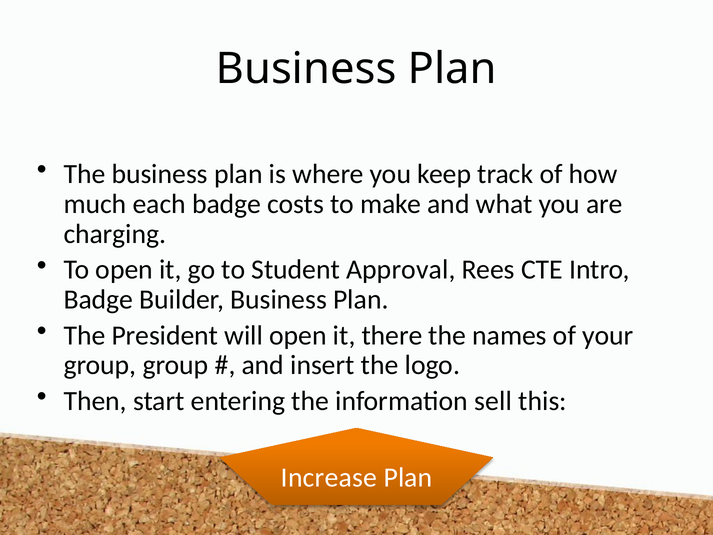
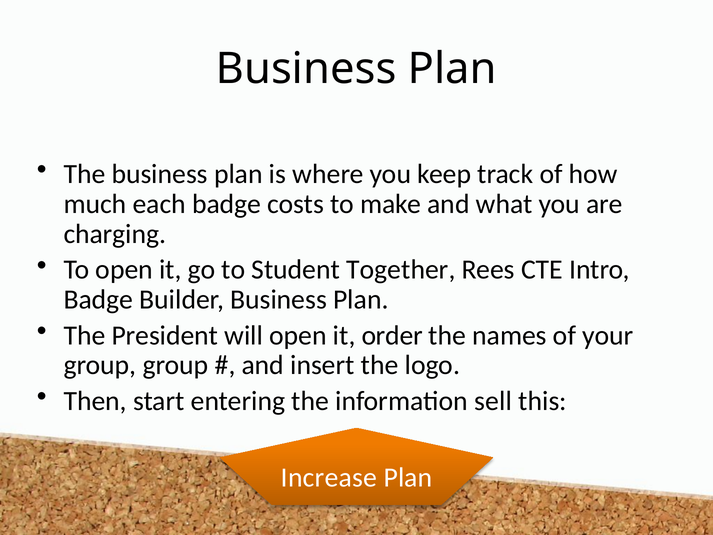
Approval: Approval -> Together (401, 270)
there: there -> order (392, 335)
